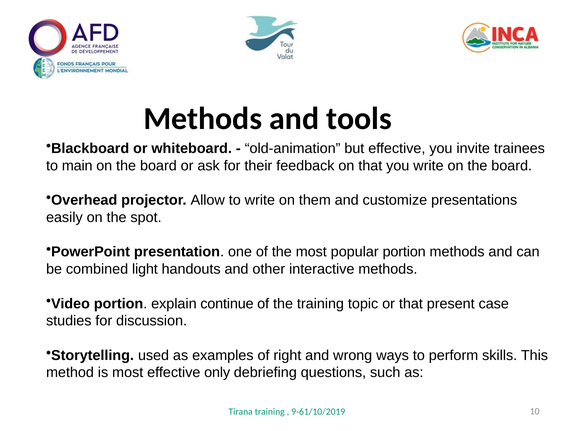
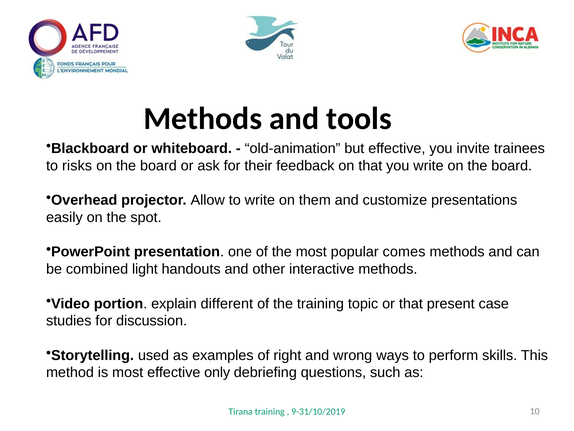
main: main -> risks (77, 165)
popular portion: portion -> comes (404, 252)
continue: continue -> different (227, 303)
9-61/10/2019: 9-61/10/2019 -> 9-31/10/2019 (318, 411)
